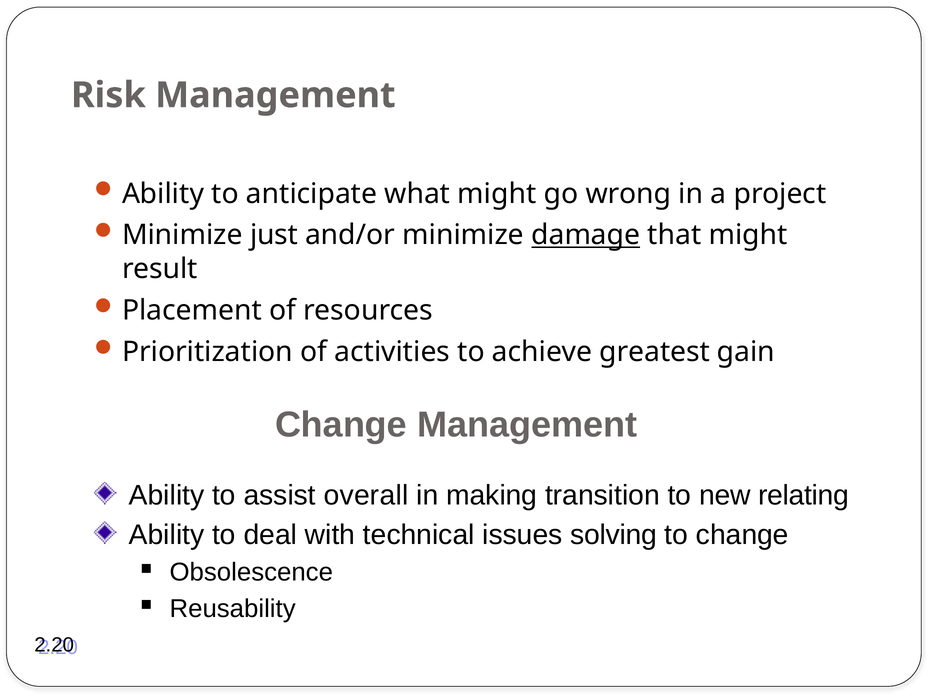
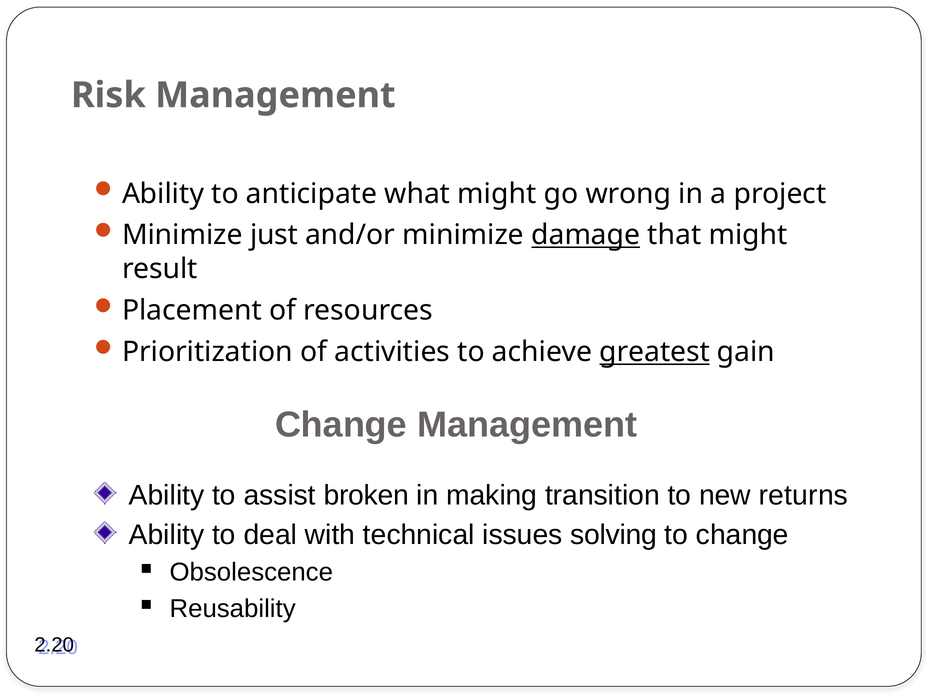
greatest underline: none -> present (655, 352)
overall: overall -> broken (366, 495)
relating: relating -> returns (803, 495)
